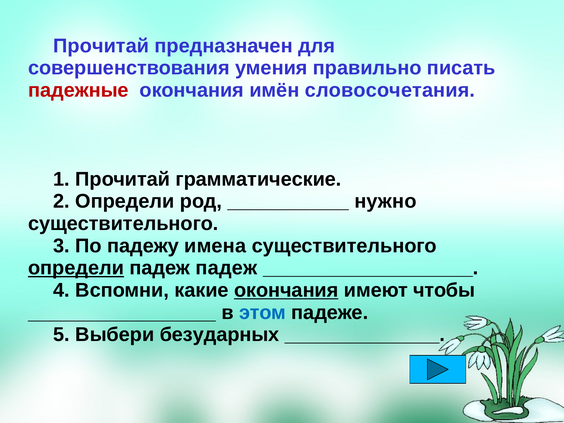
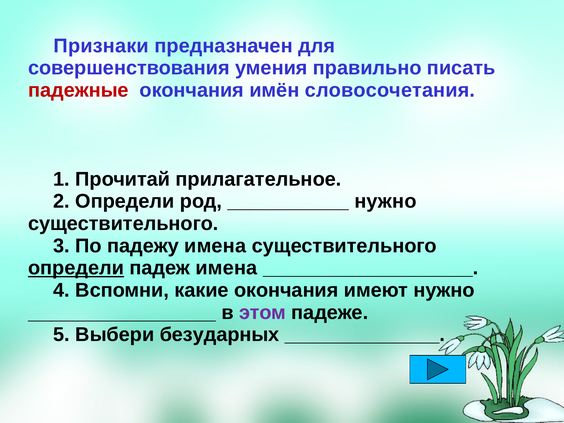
Прочитай: Прочитай -> Признаки (101, 46)
грамматические: грамматические -> прилагательное (258, 179)
падеж падеж: падеж -> имена (226, 268)
окончания underline: present -> none (286, 290)
имеют чтобы: чтобы -> нужно (444, 290)
этом colour: blue -> purple (263, 312)
